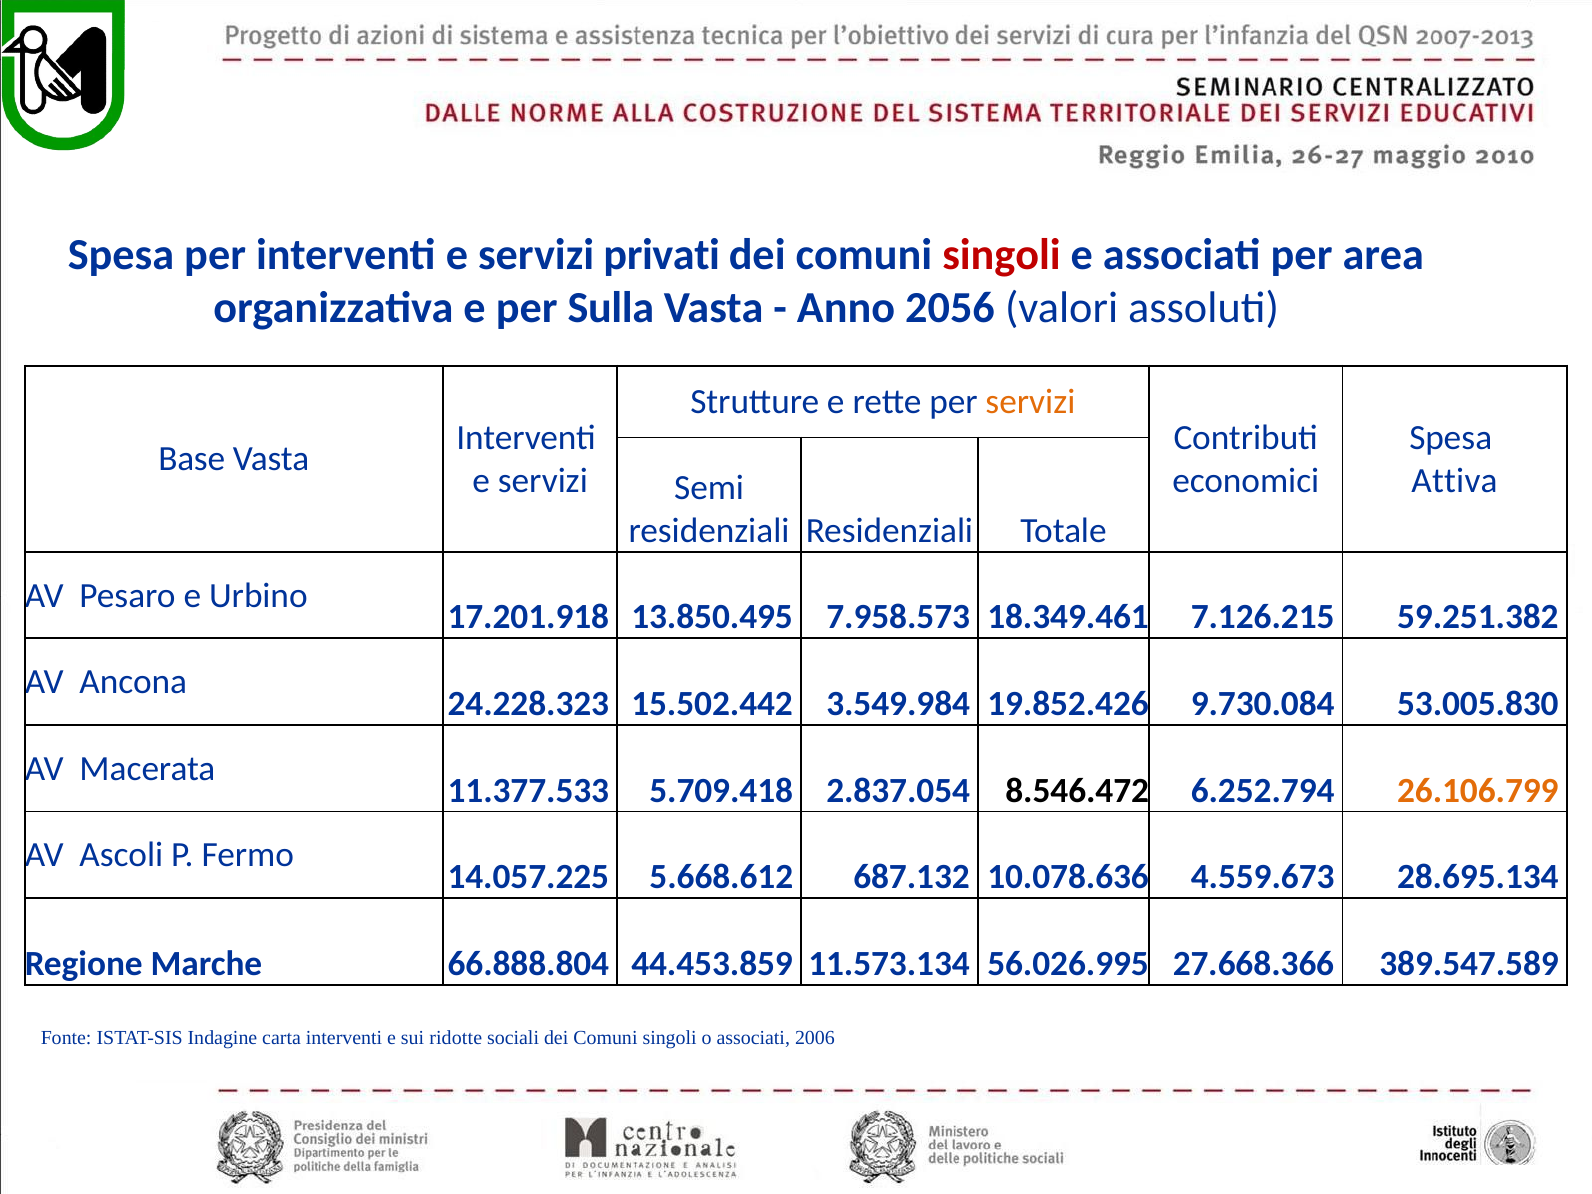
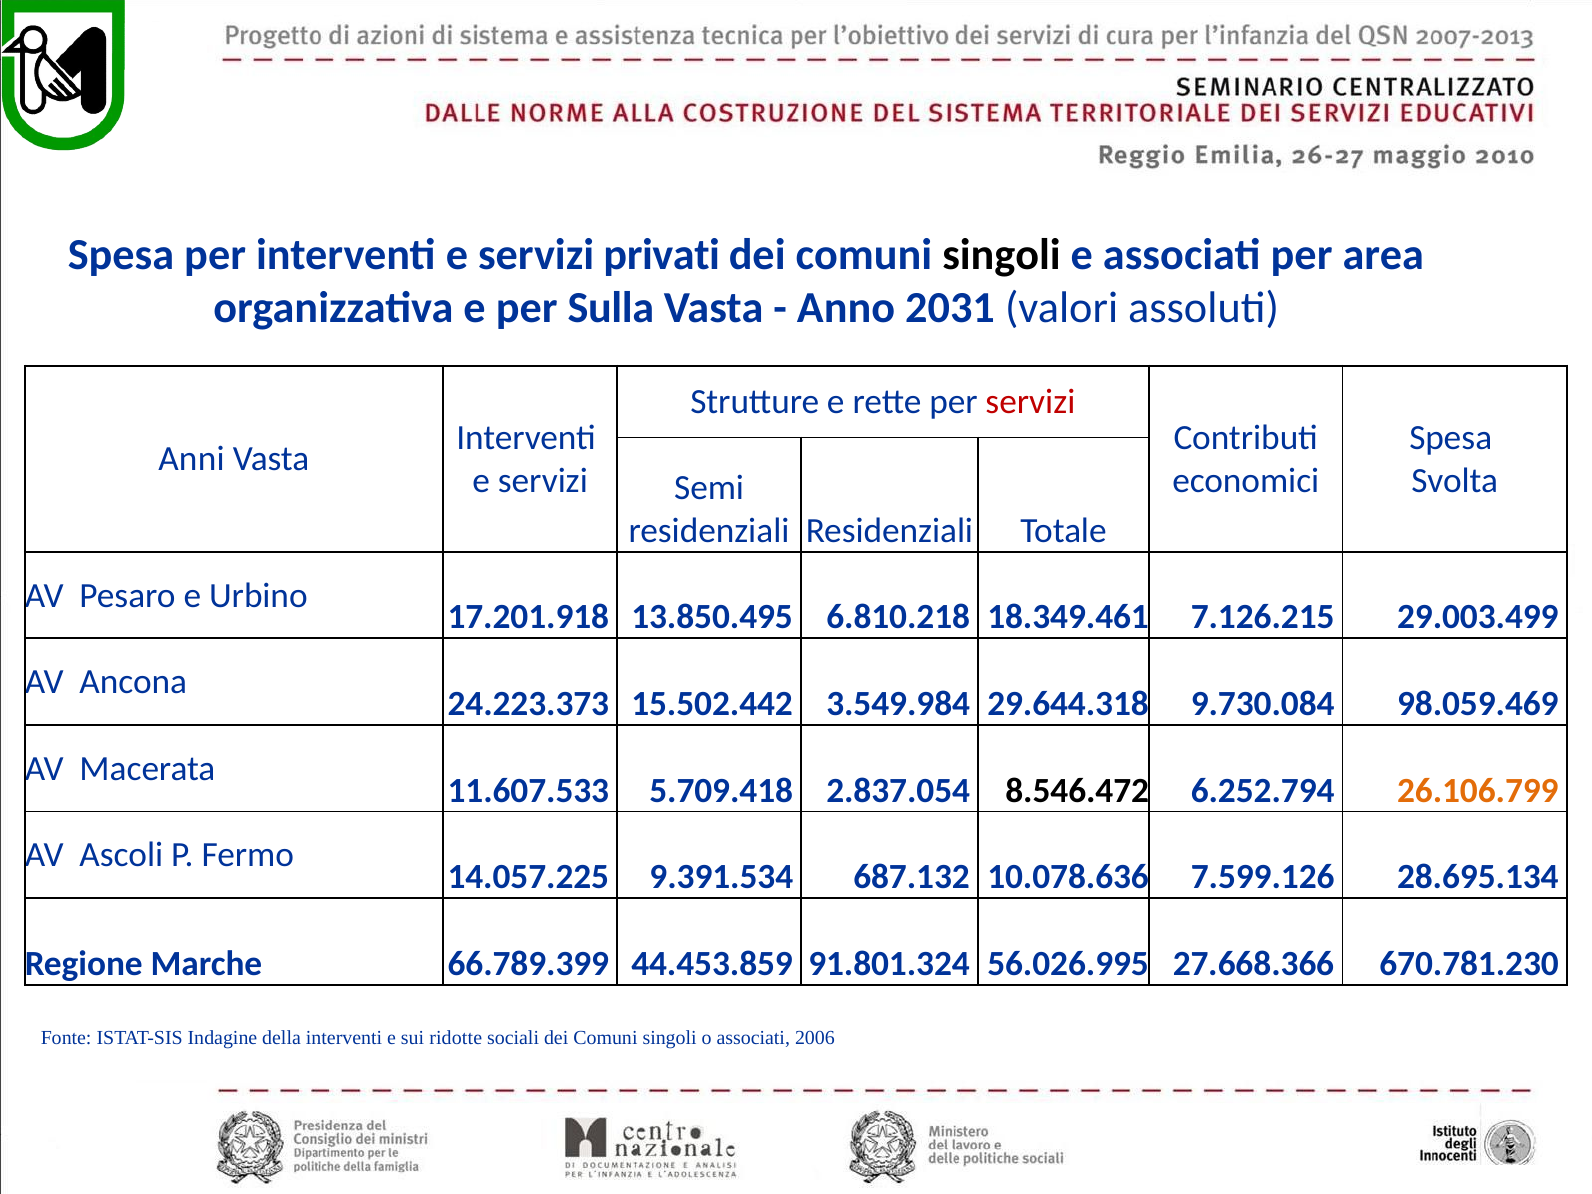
singoli colour: red -> black (1002, 255)
2056: 2056 -> 2031 (950, 308)
servizi colour: orange -> red (1030, 402)
Base: Base -> Anni (191, 459)
Attiva: Attiva -> Svolta (1455, 481)
7.958.573: 7.958.573 -> 6.810.218 (898, 617)
59.251.382: 59.251.382 -> 29.003.499 (1478, 617)
24.228.323: 24.228.323 -> 24.223.373 (528, 704)
19.852.426: 19.852.426 -> 29.644.318 (1068, 704)
53.005.830: 53.005.830 -> 98.059.469 (1478, 704)
11.377.533: 11.377.533 -> 11.607.533 (528, 790)
5.668.612: 5.668.612 -> 9.391.534 (721, 877)
4.559.673: 4.559.673 -> 7.599.126 (1263, 877)
66.888.804: 66.888.804 -> 66.789.399 (528, 963)
11.573.134: 11.573.134 -> 91.801.324 (889, 963)
389.547.589: 389.547.589 -> 670.781.230 (1469, 963)
carta: carta -> della (282, 1038)
